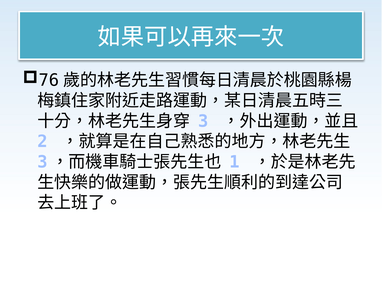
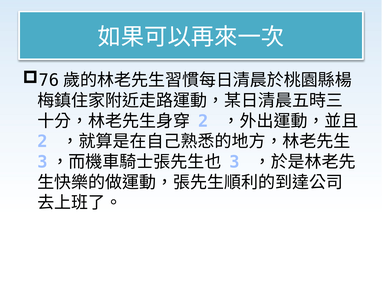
3: 3 -> 2 (203, 121)
1: 1 -> 3 (234, 162)
